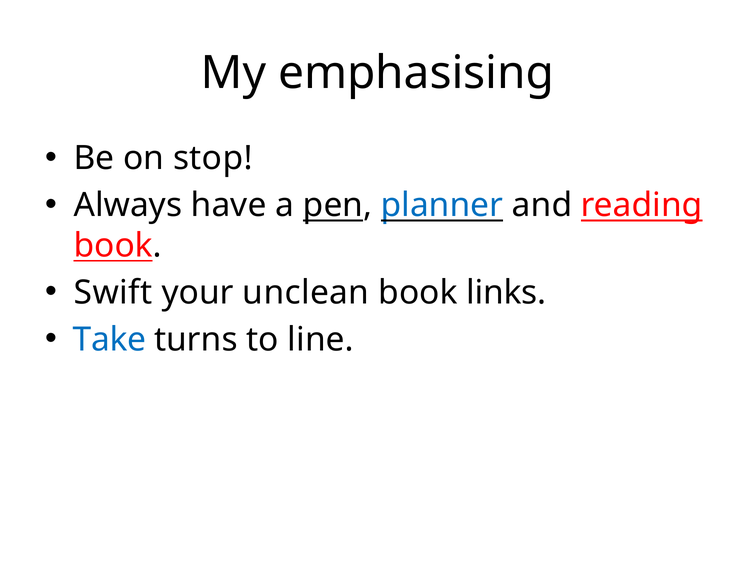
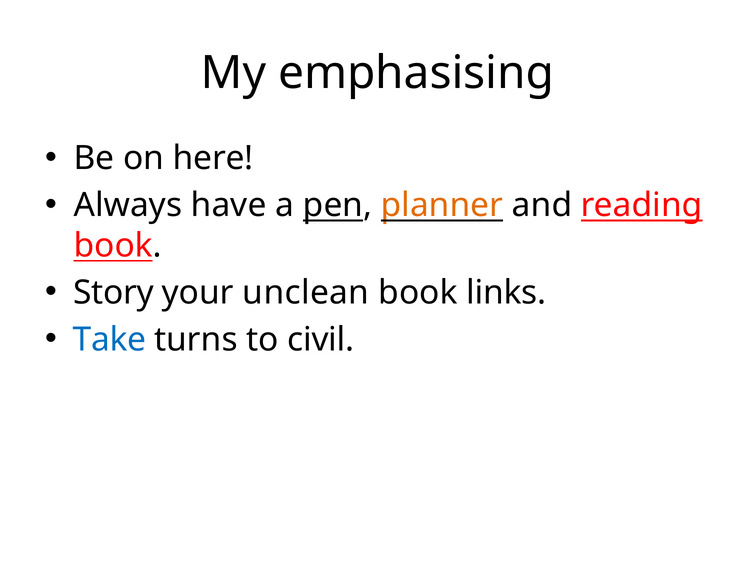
stop: stop -> here (213, 158)
planner colour: blue -> orange (442, 205)
Swift: Swift -> Story (113, 293)
line: line -> civil (321, 340)
